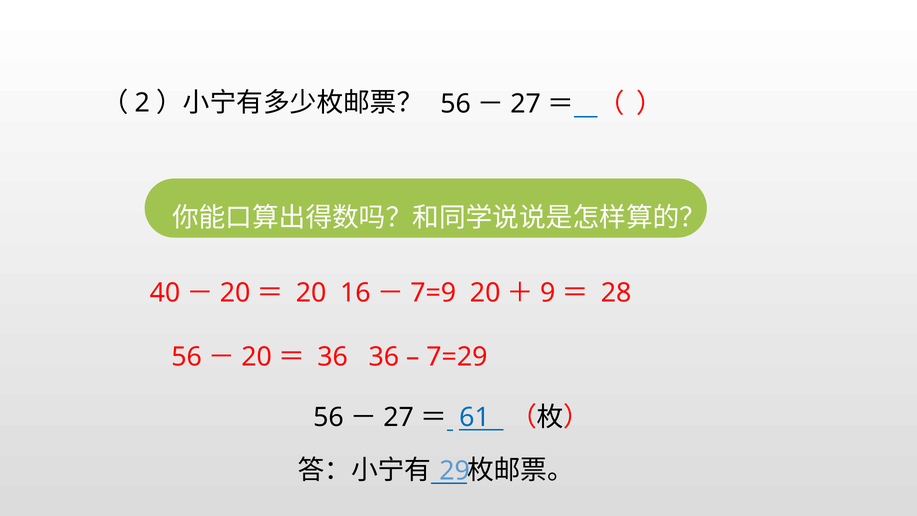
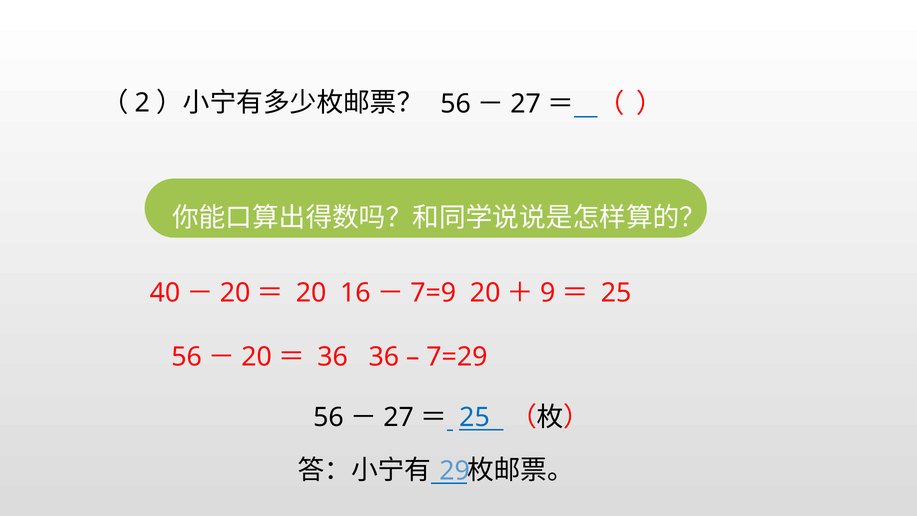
28: 28 -> 25 (616, 293)
61: 61 -> 25 (475, 417)
